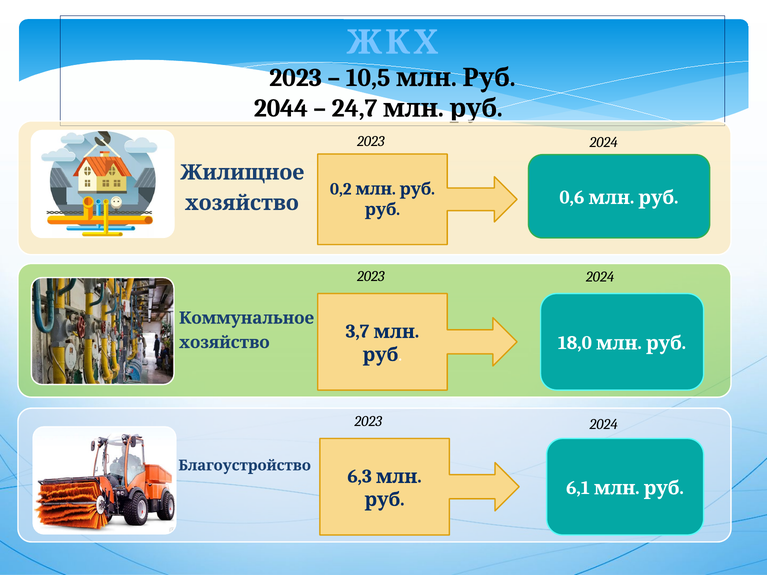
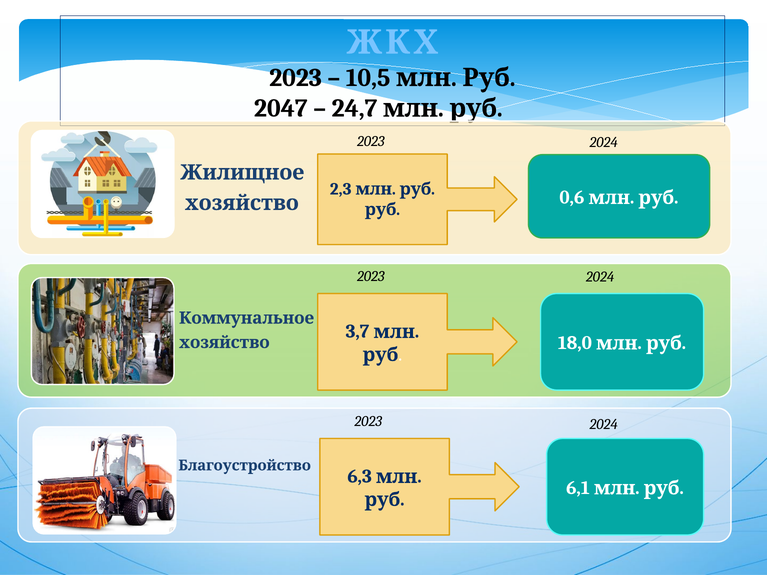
2044: 2044 -> 2047 (281, 108)
0,2: 0,2 -> 2,3 (341, 189)
